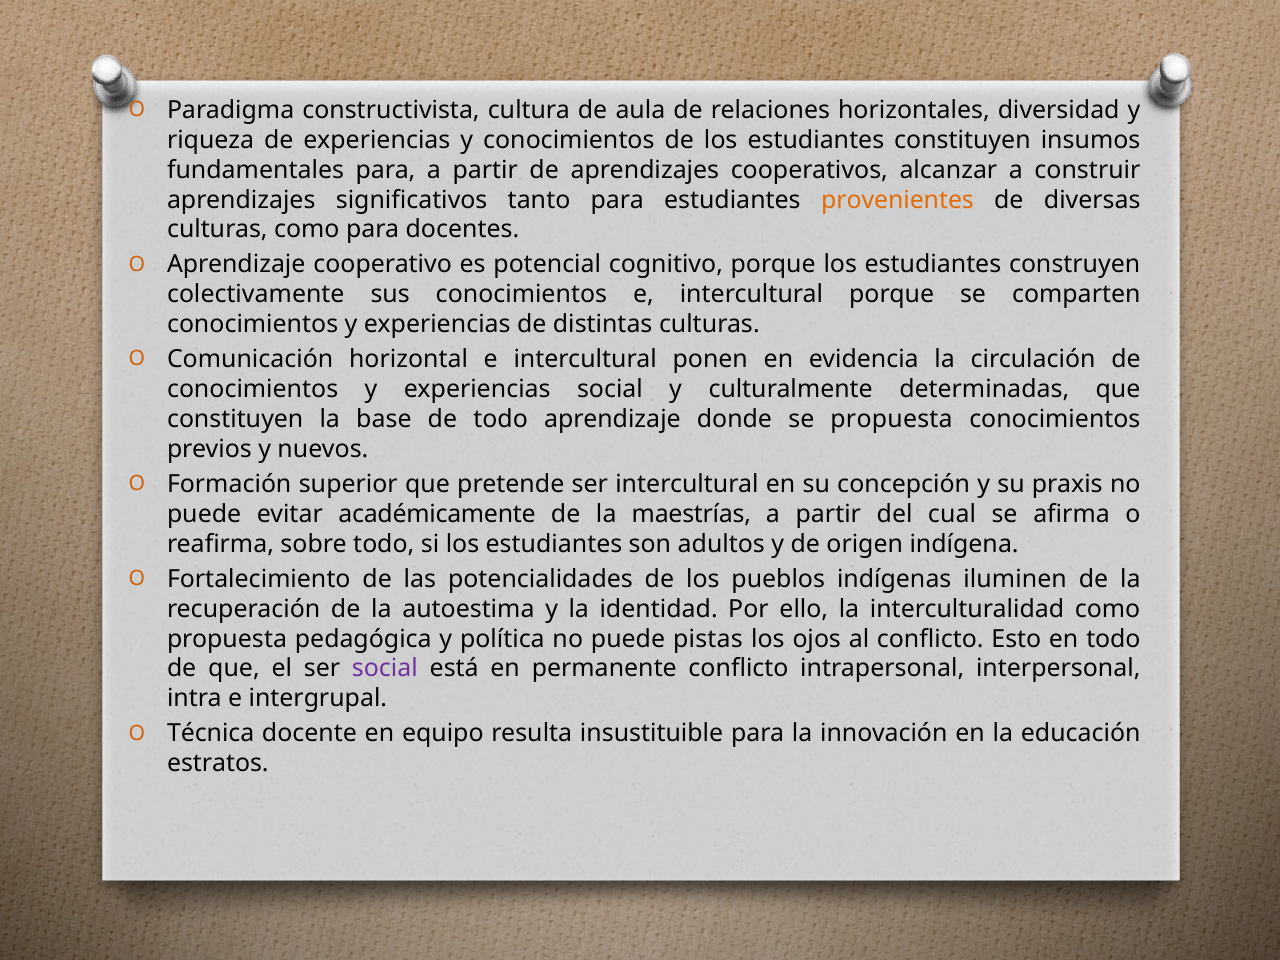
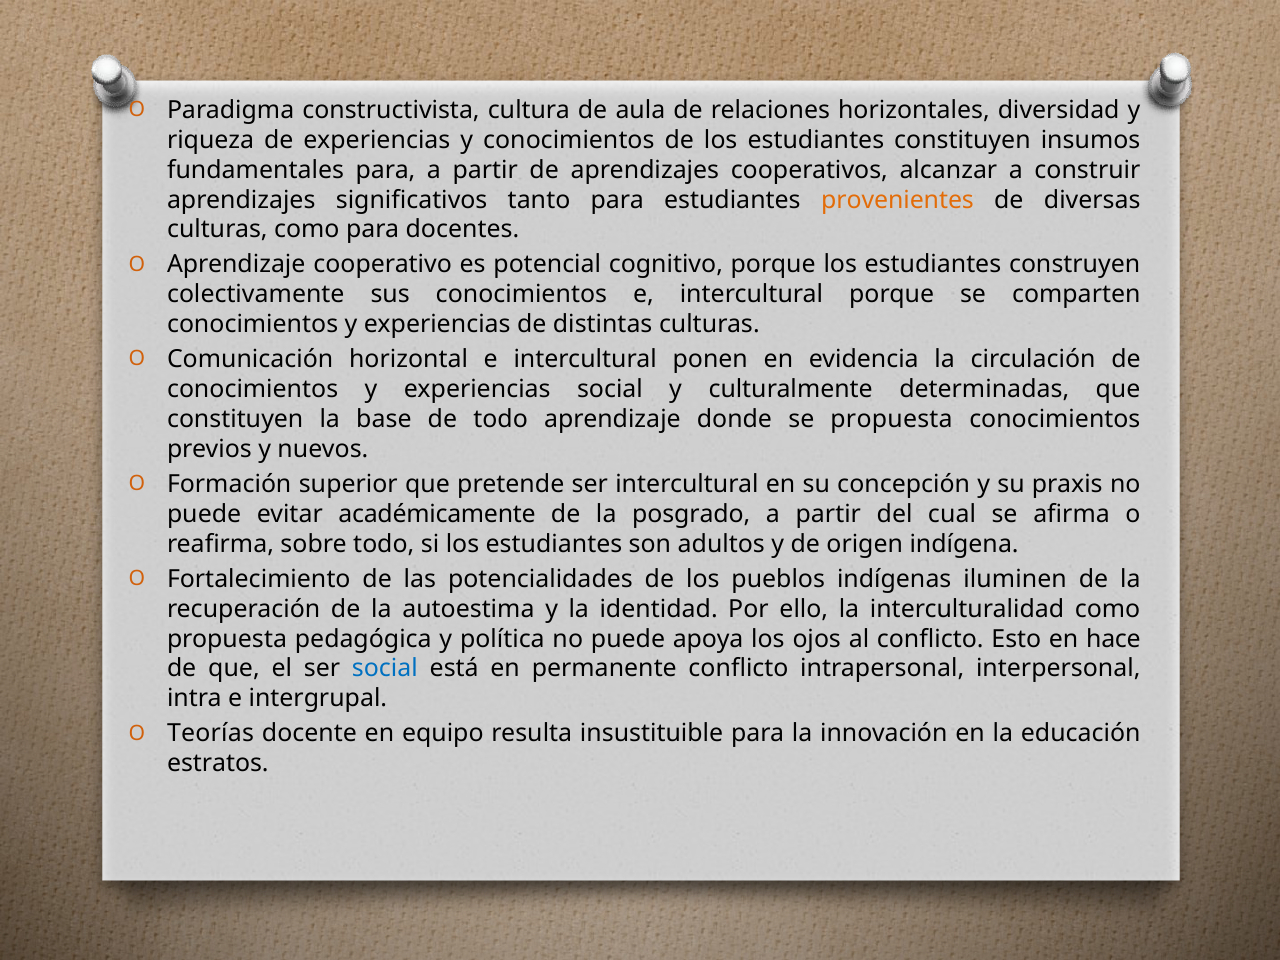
maestrías: maestrías -> posgrado (691, 514)
pistas: pistas -> apoya (708, 639)
en todo: todo -> hace (1113, 639)
social colour: purple -> blue (385, 669)
Técnica: Técnica -> Teorías (211, 734)
